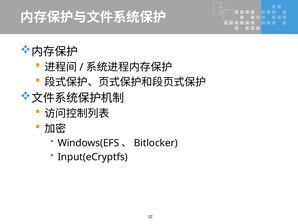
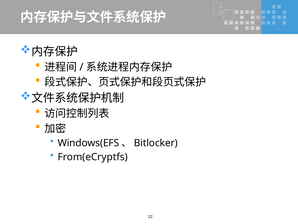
Input(eCryptfs: Input(eCryptfs -> From(eCryptfs (93, 157)
